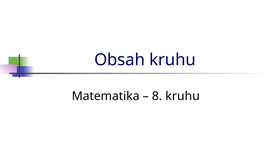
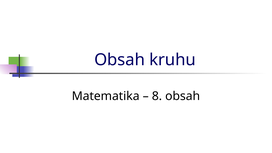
8 kruhu: kruhu -> obsah (183, 96)
